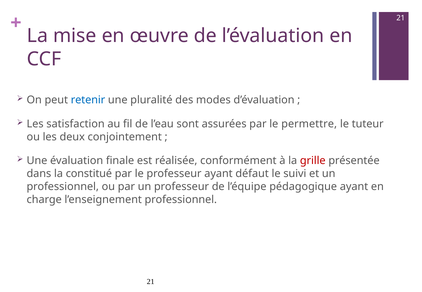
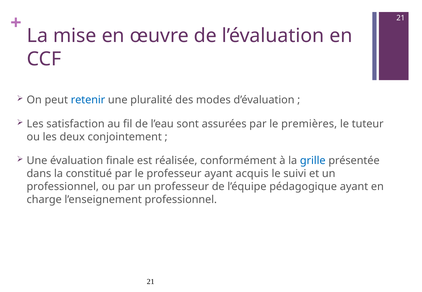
permettre: permettre -> premières (309, 124)
grille colour: red -> blue (313, 161)
défaut: défaut -> acquis (252, 174)
